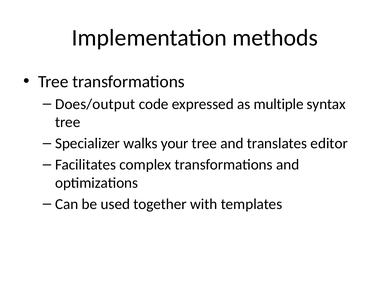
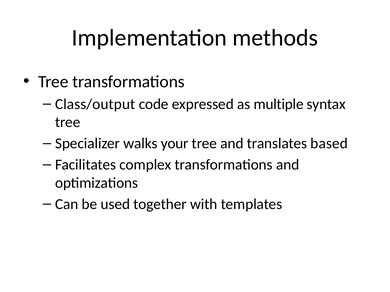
Does/output: Does/output -> Class/output (95, 104)
editor: editor -> based (329, 144)
